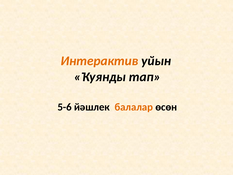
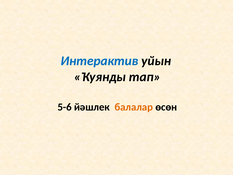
Интерактив colour: orange -> blue (99, 61)
